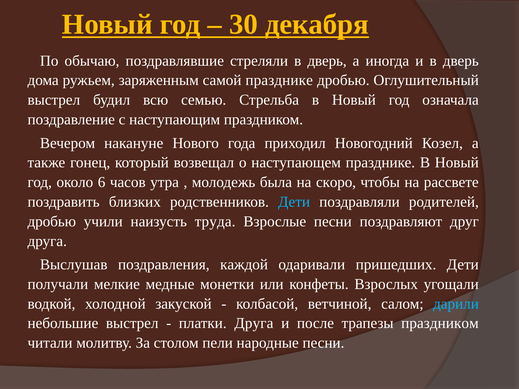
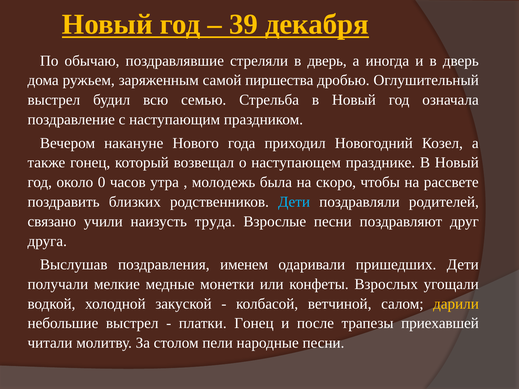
30: 30 -> 39 (243, 24)
самой празднике: празднике -> пиршества (279, 80)
6: 6 -> 0 (102, 182)
дробью: дробью -> связано (52, 222)
каждой: каждой -> именем (244, 265)
дарили colour: light blue -> yellow (456, 304)
платки Друга: Друга -> Гонец (254, 324)
трапезы праздником: праздником -> приехавшей (440, 324)
